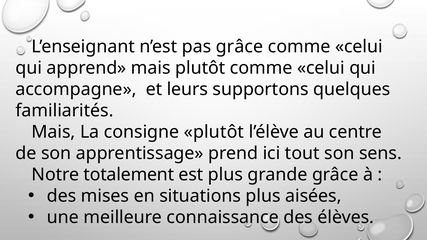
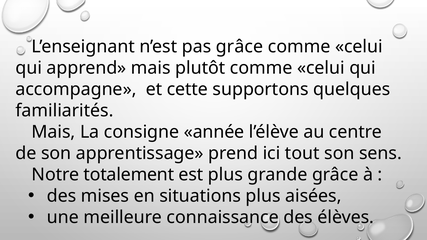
leurs: leurs -> cette (187, 89)
consigne plutôt: plutôt -> année (214, 132)
